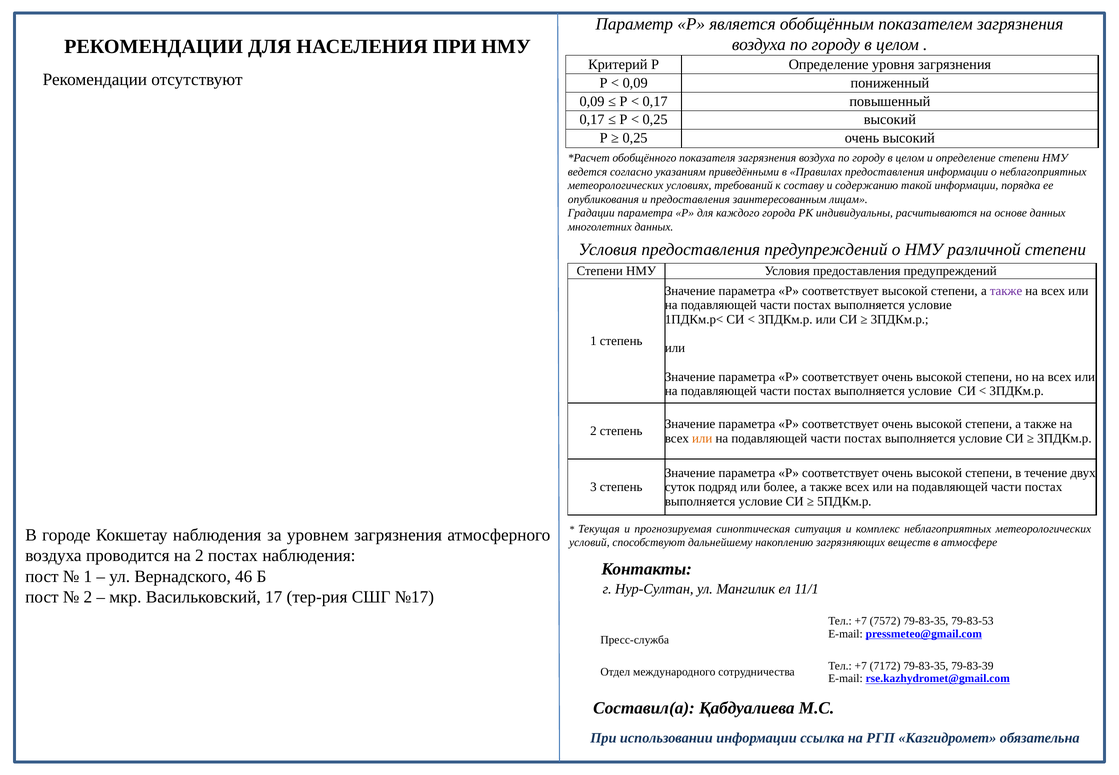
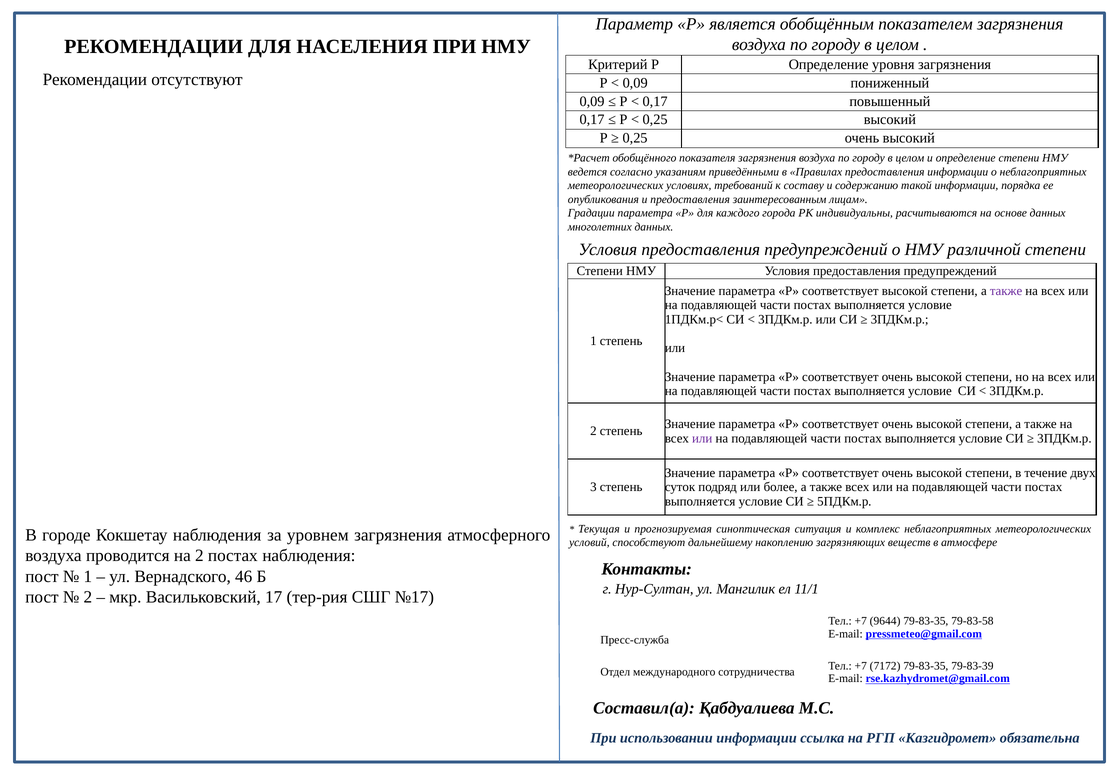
или colour: orange -> purple (702, 438)
7572: 7572 -> 9644 (885, 621)
79-83-53: 79-83-53 -> 79-83-58 (972, 621)
